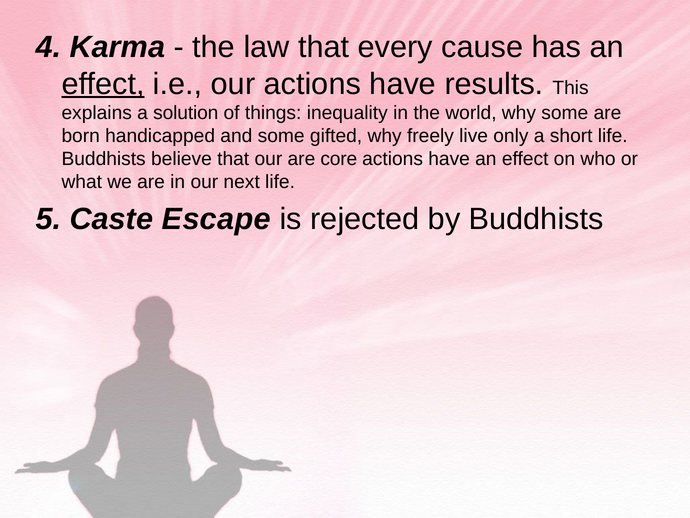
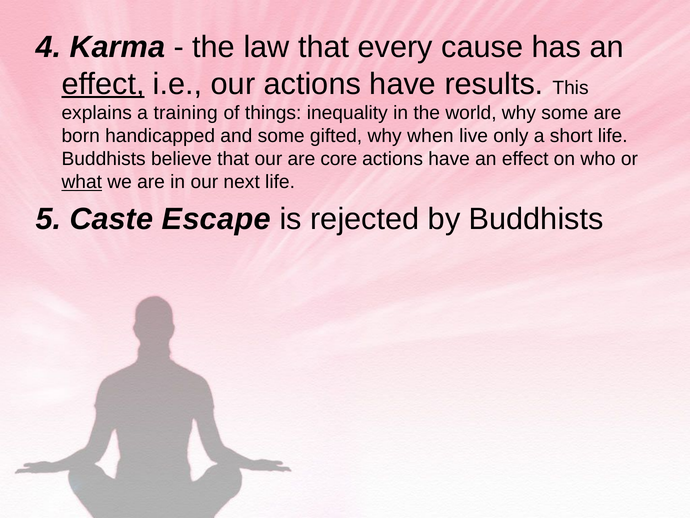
solution: solution -> training (186, 113)
freely: freely -> when (430, 136)
what underline: none -> present (82, 182)
